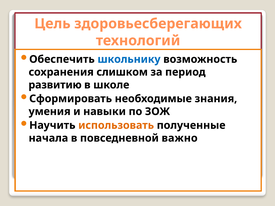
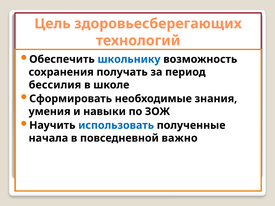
слишком: слишком -> получать (122, 72)
развитию: развитию -> бессилия (55, 85)
использовать colour: orange -> blue (116, 125)
